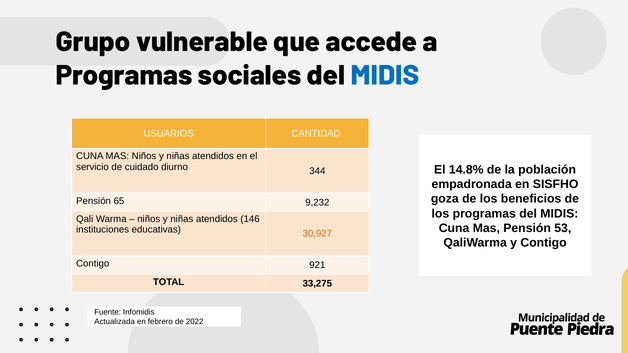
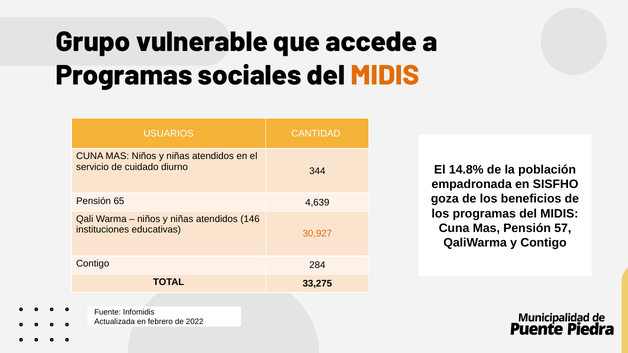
MIDIS colour: blue -> orange (385, 76)
9,232: 9,232 -> 4,639 (317, 202)
53: 53 -> 57 (563, 228)
921: 921 -> 284 (317, 265)
